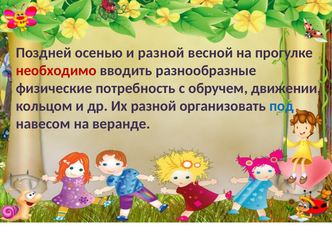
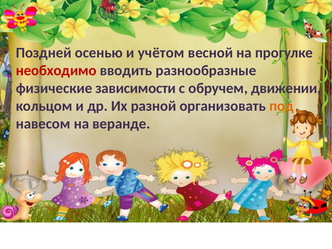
и разной: разной -> учётом (161, 53)
потребность: потребность -> зависимости (136, 88)
под colour: blue -> orange (281, 106)
